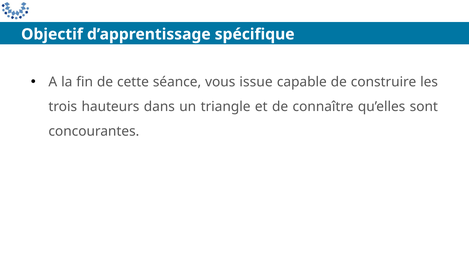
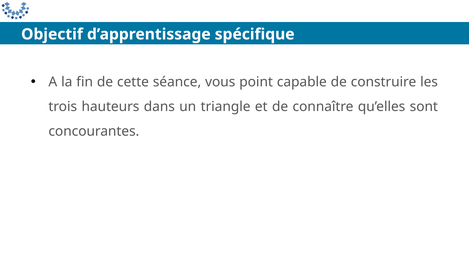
issue: issue -> point (256, 82)
